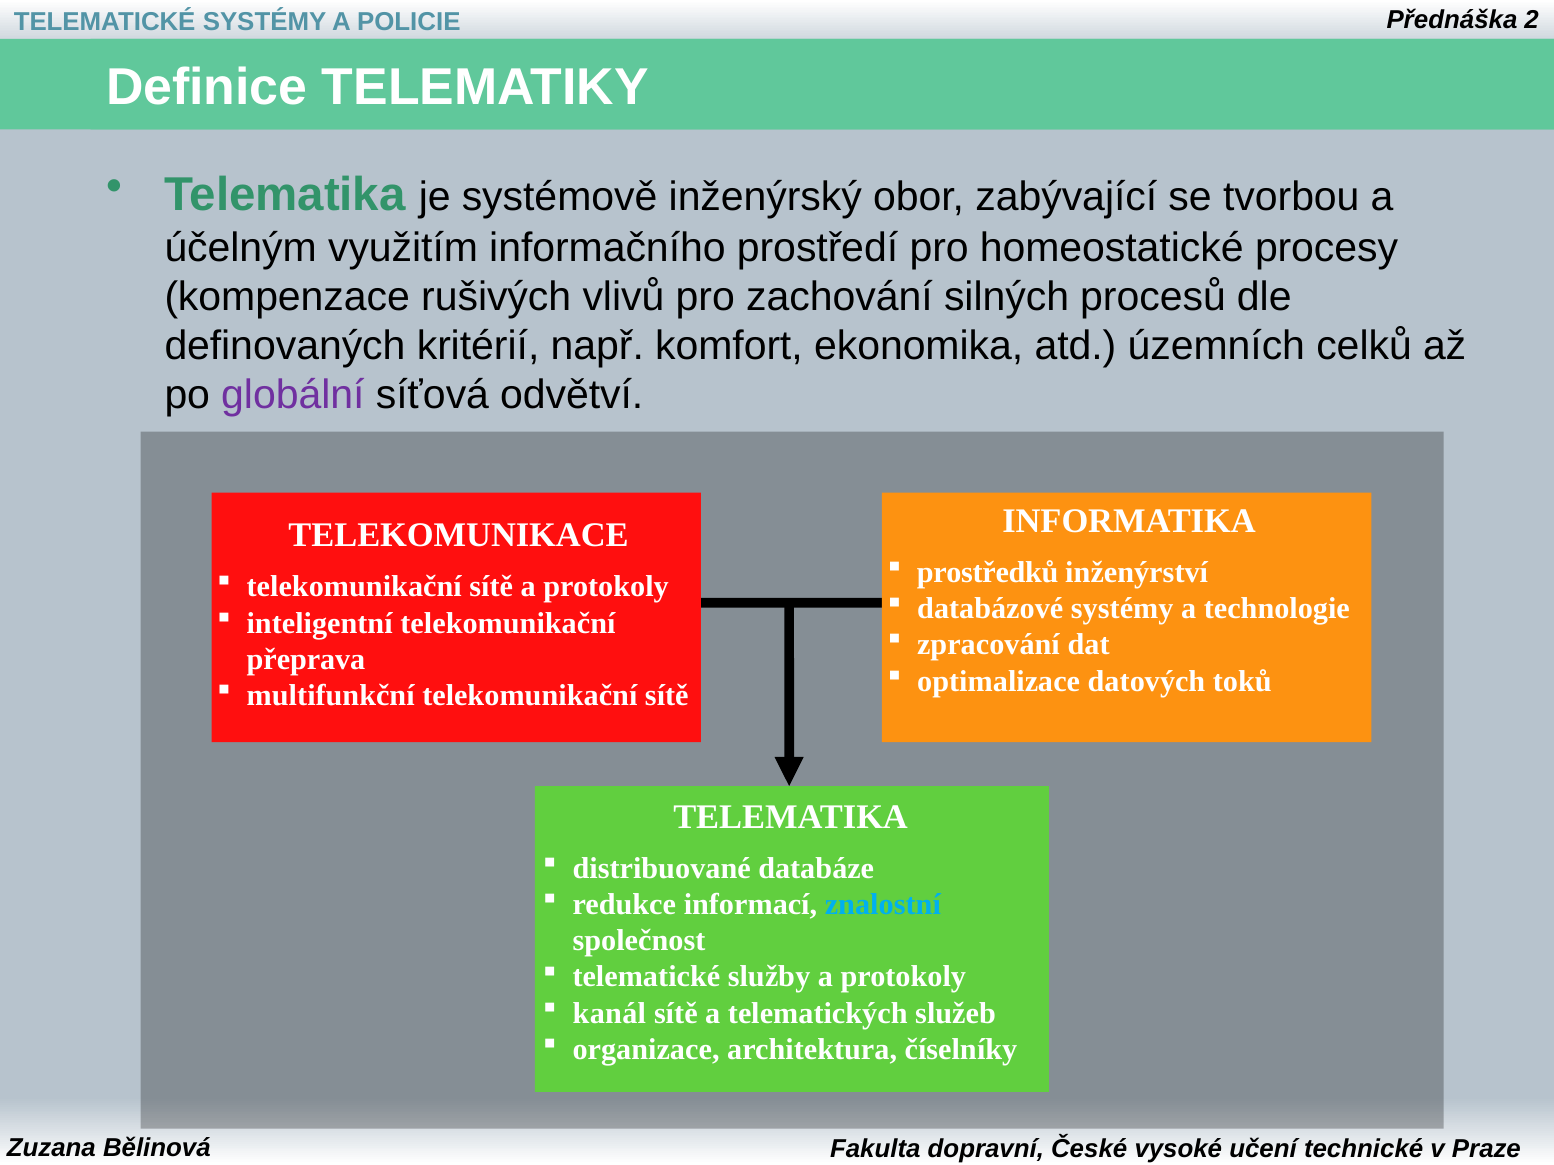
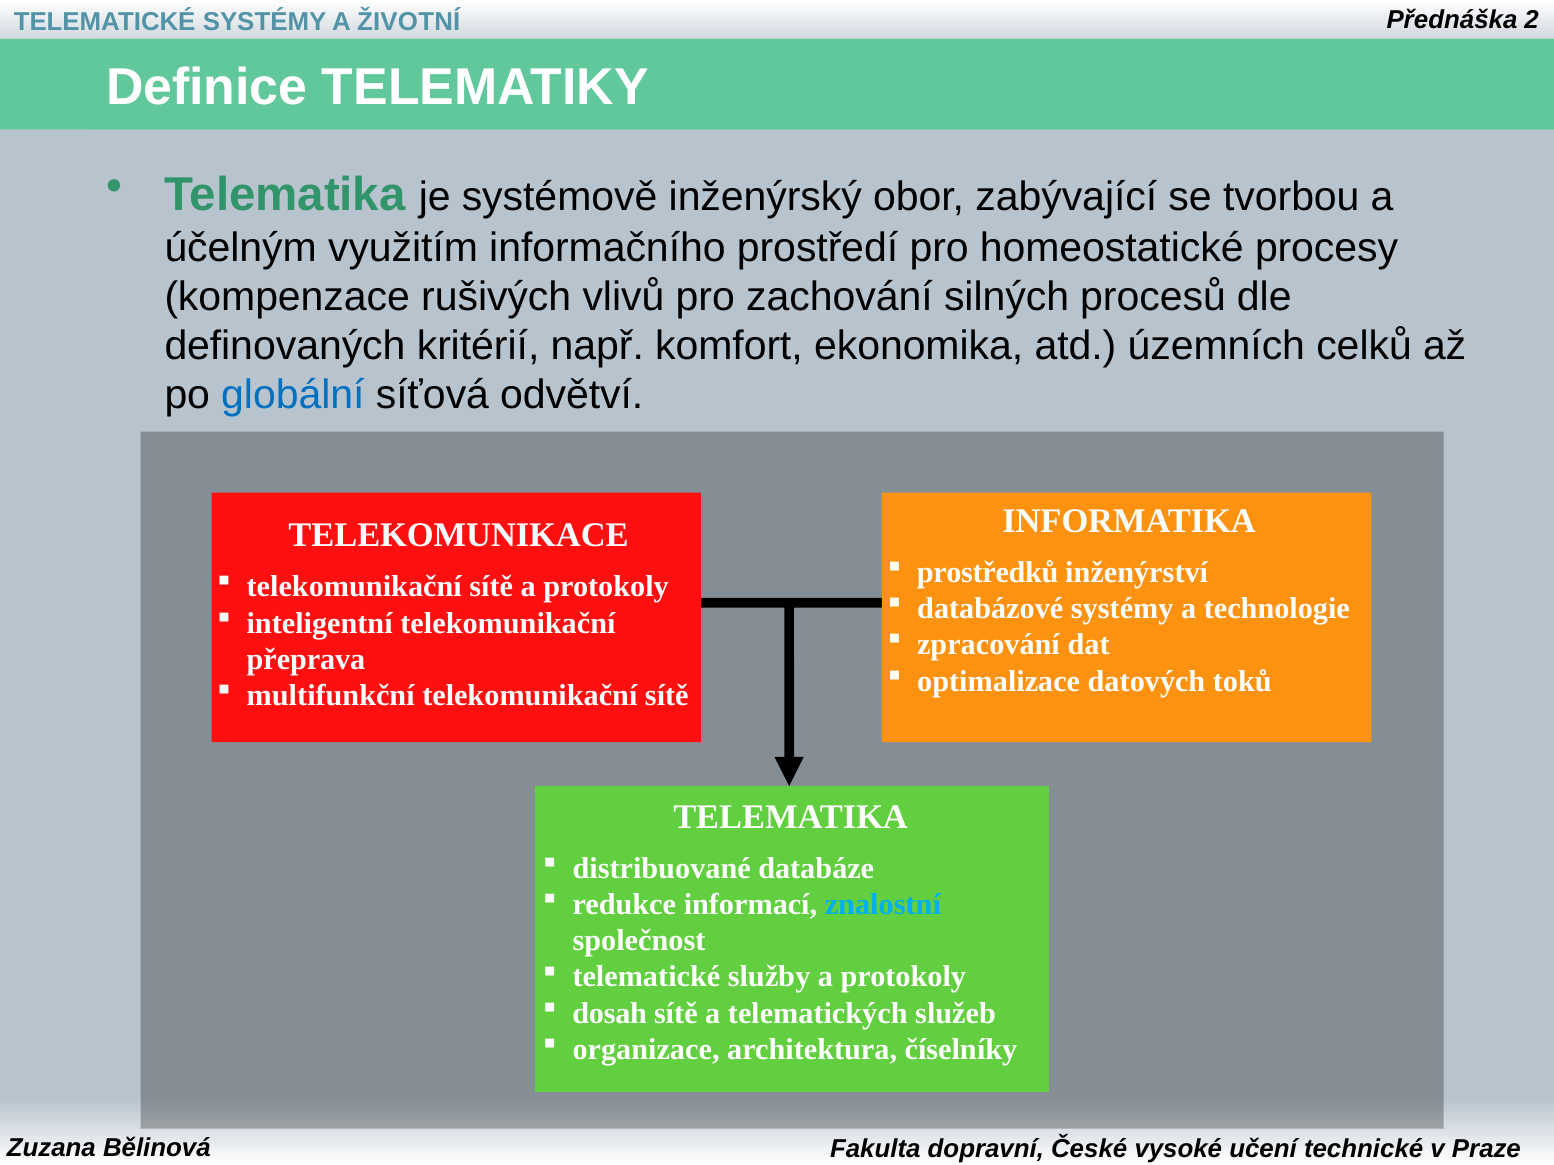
POLICIE: POLICIE -> ŽIVOTNÍ (409, 22)
globální colour: purple -> blue (293, 395)
kanál: kanál -> dosah (610, 1014)
